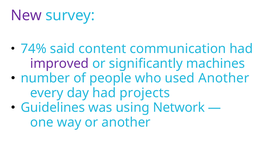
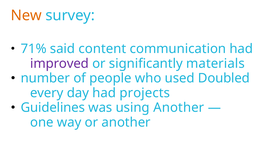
New colour: purple -> orange (26, 15)
74%: 74% -> 71% (34, 49)
machines: machines -> materials (215, 63)
used Another: Another -> Doubled (224, 78)
using Network: Network -> Another (179, 107)
